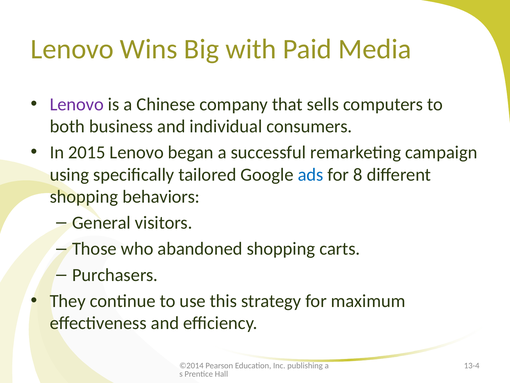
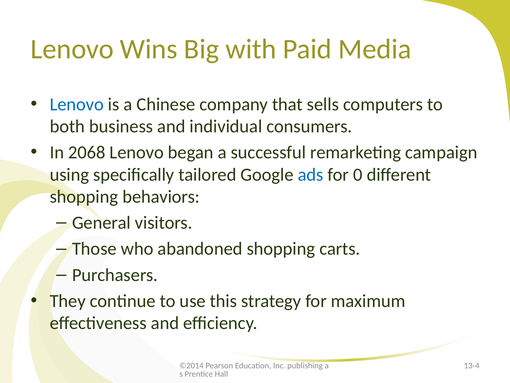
Lenovo colour: purple -> blue (77, 104)
2015: 2015 -> 2068 (87, 152)
8: 8 -> 0 (358, 174)
